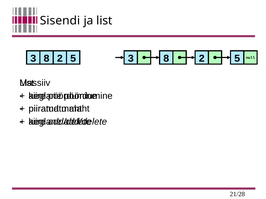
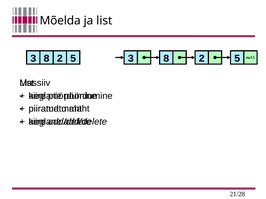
Sisendi: Sisendi -> Mõelda (60, 21)
